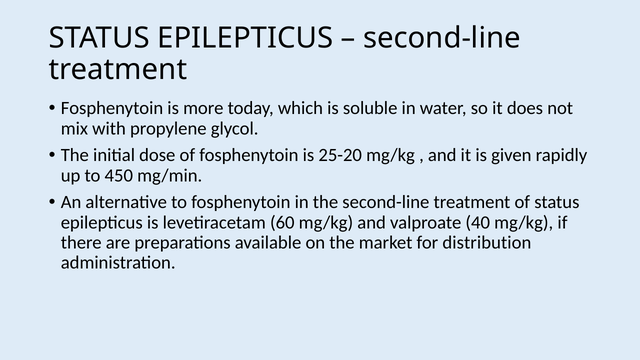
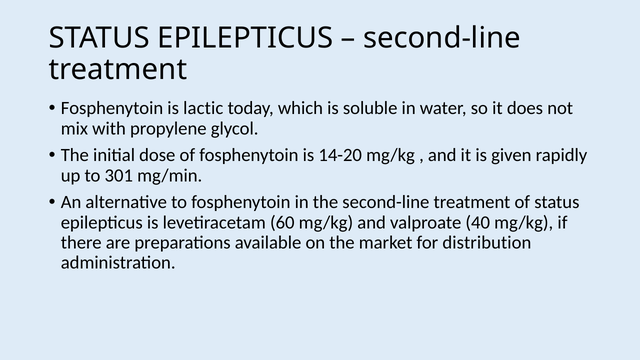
more: more -> lactic (203, 108)
25-20: 25-20 -> 14-20 (340, 155)
450: 450 -> 301 (119, 175)
